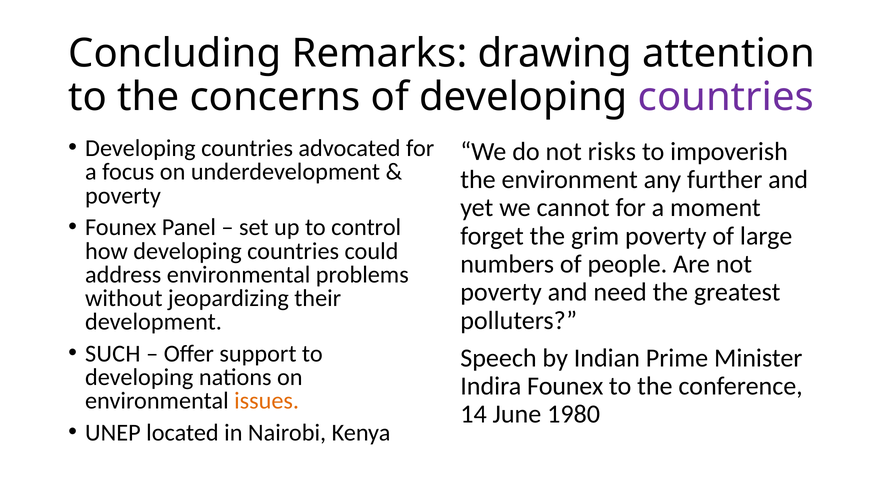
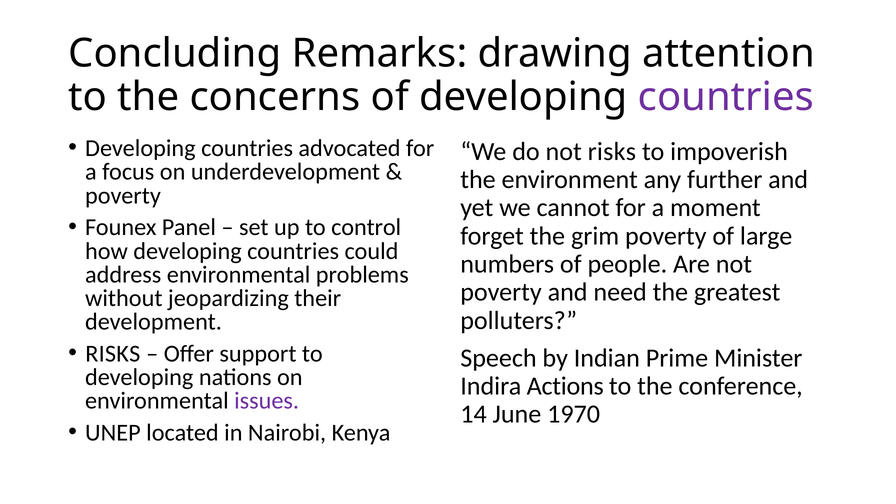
SUCH: SUCH -> RISKS (113, 354)
Indira Founex: Founex -> Actions (565, 386)
issues colour: orange -> purple (267, 401)
1980: 1980 -> 1970 (574, 414)
